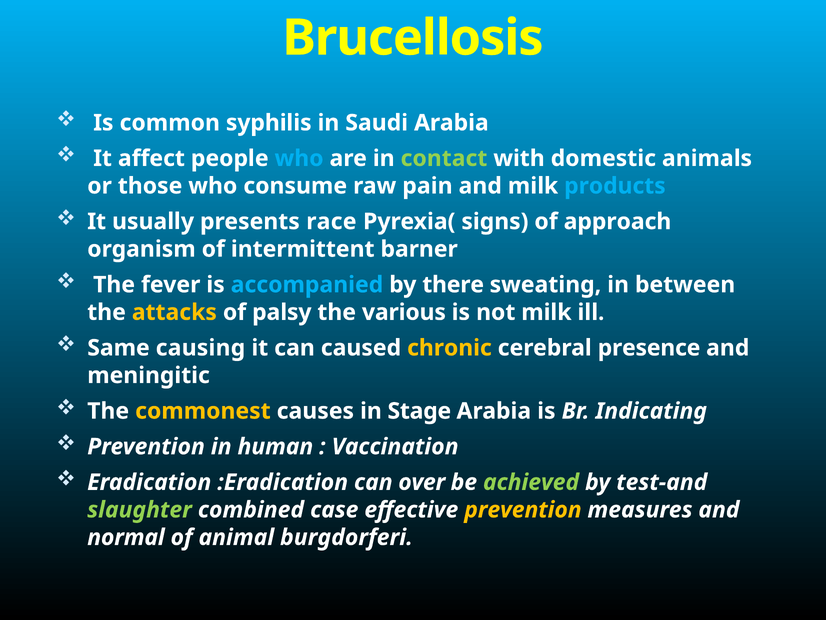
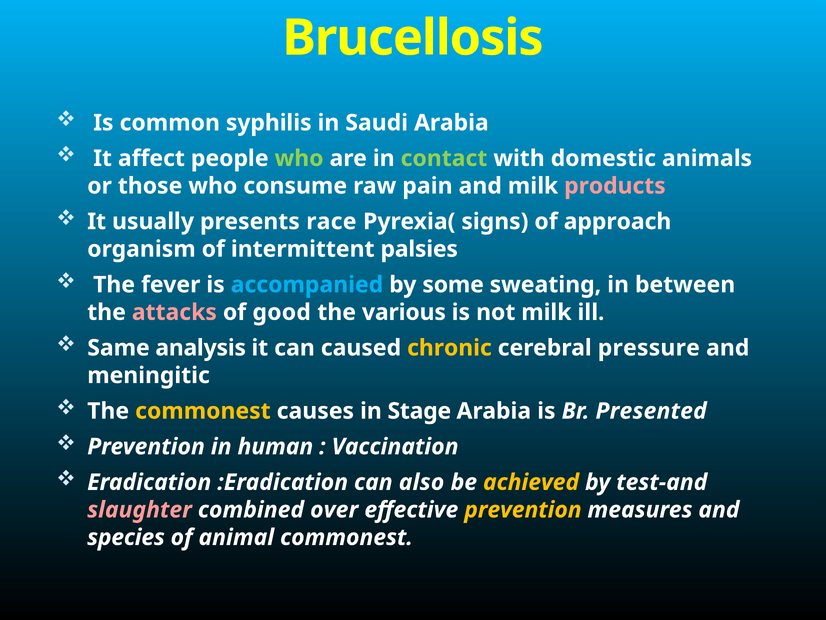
who colour: light blue -> light green (299, 158)
products colour: light blue -> pink (615, 186)
barner: barner -> palsies (419, 249)
there: there -> some (453, 285)
attacks colour: yellow -> pink (174, 312)
palsy: palsy -> good (282, 312)
causing: causing -> analysis (201, 348)
presence: presence -> pressure (649, 348)
Indicating: Indicating -> Presented (651, 411)
over: over -> also (422, 482)
achieved colour: light green -> yellow (531, 482)
slaughter colour: light green -> pink (140, 509)
case: case -> over (334, 509)
normal: normal -> species (126, 537)
animal burgdorferi: burgdorferi -> commonest (346, 537)
